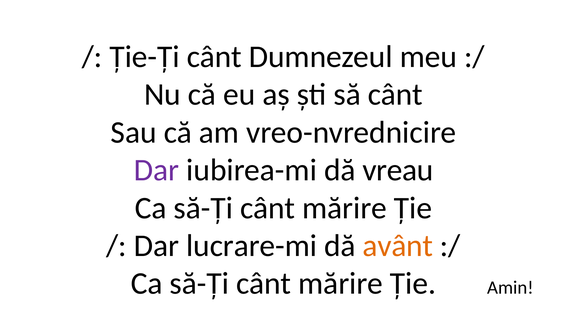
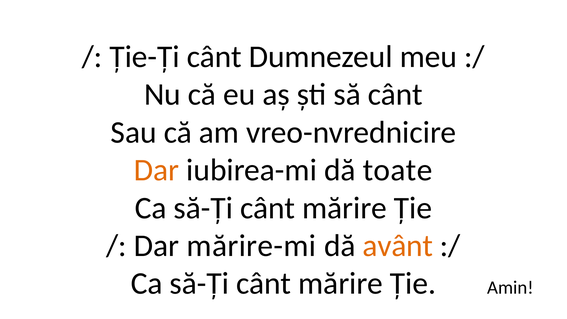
Dar colour: purple -> orange (157, 170)
vreau: vreau -> toate (398, 170)
lucrare-mi: lucrare-mi -> mărire-mi (251, 246)
